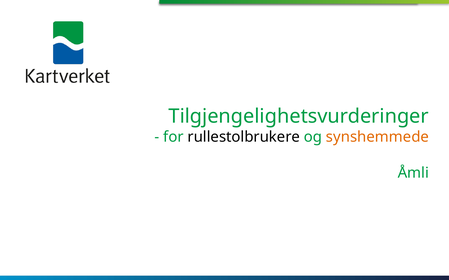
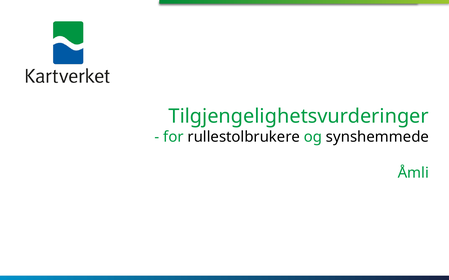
synshemmede colour: orange -> black (377, 137)
